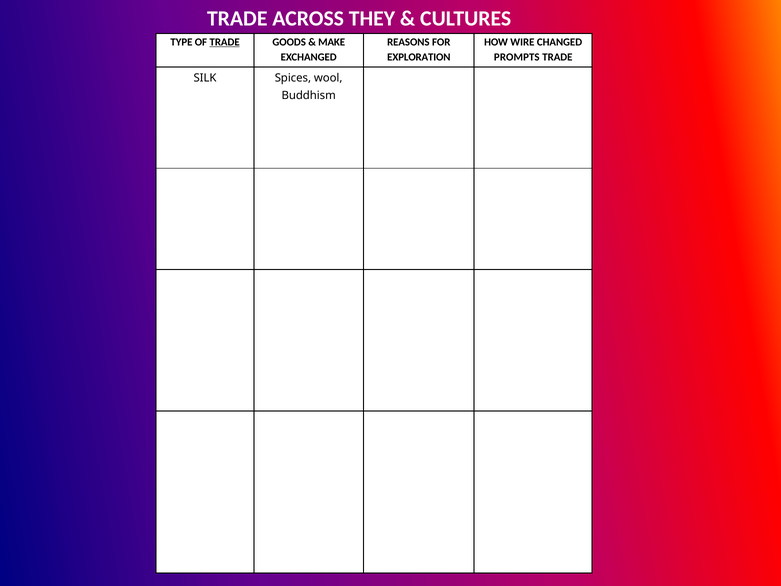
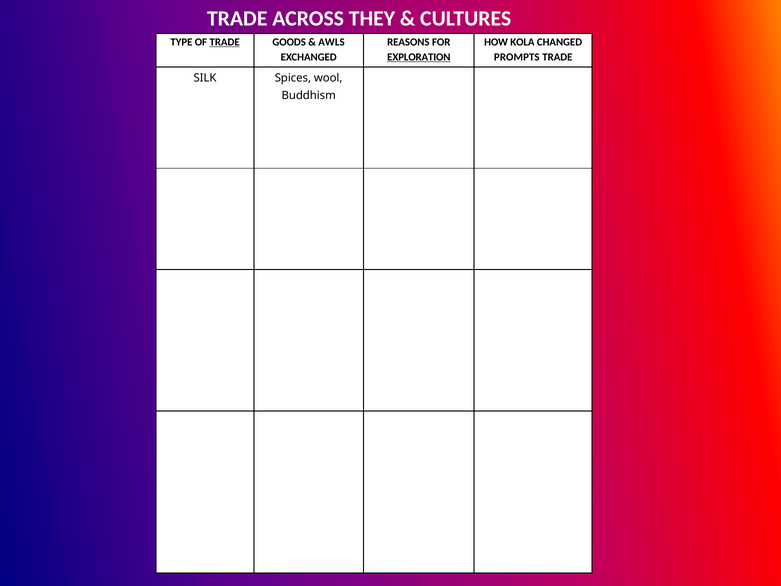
MAKE: MAKE -> AWLS (332, 42)
WIRE: WIRE -> KOLA (522, 42)
EXPLORATION underline: none -> present (419, 57)
